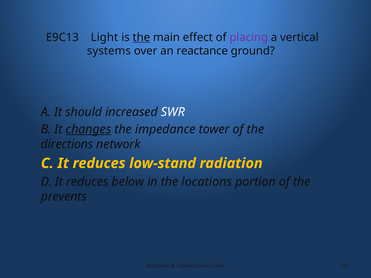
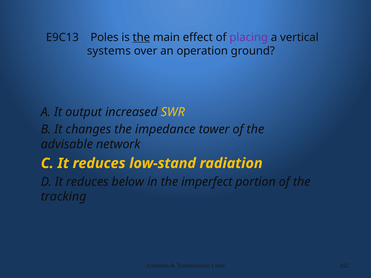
Light: Light -> Poles (105, 37)
reactance: reactance -> operation (202, 51)
should: should -> output (84, 112)
SWR colour: white -> yellow (173, 112)
changes underline: present -> none (88, 129)
directions: directions -> advisable (67, 144)
locations: locations -> imperfect (207, 182)
prevents: prevents -> tracking (64, 197)
